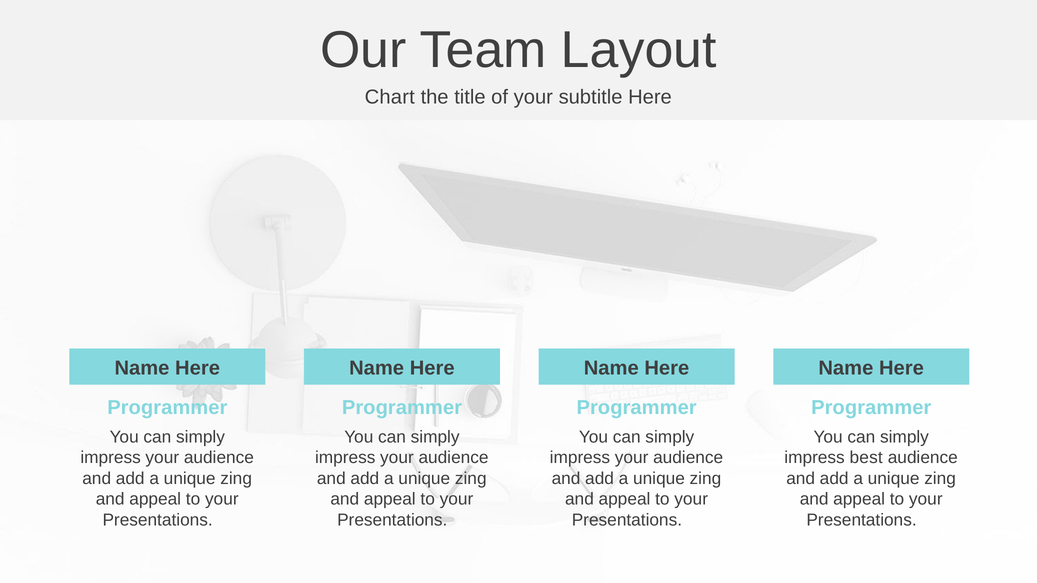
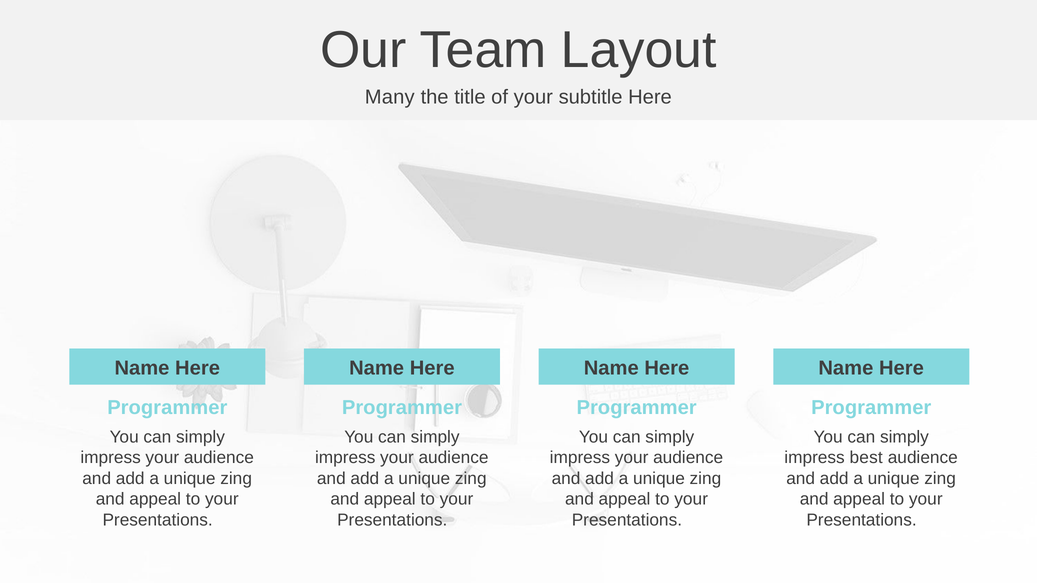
Chart: Chart -> Many (390, 97)
